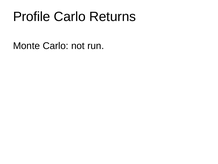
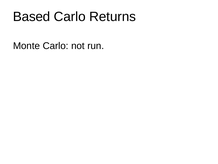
Profile: Profile -> Based (32, 17)
